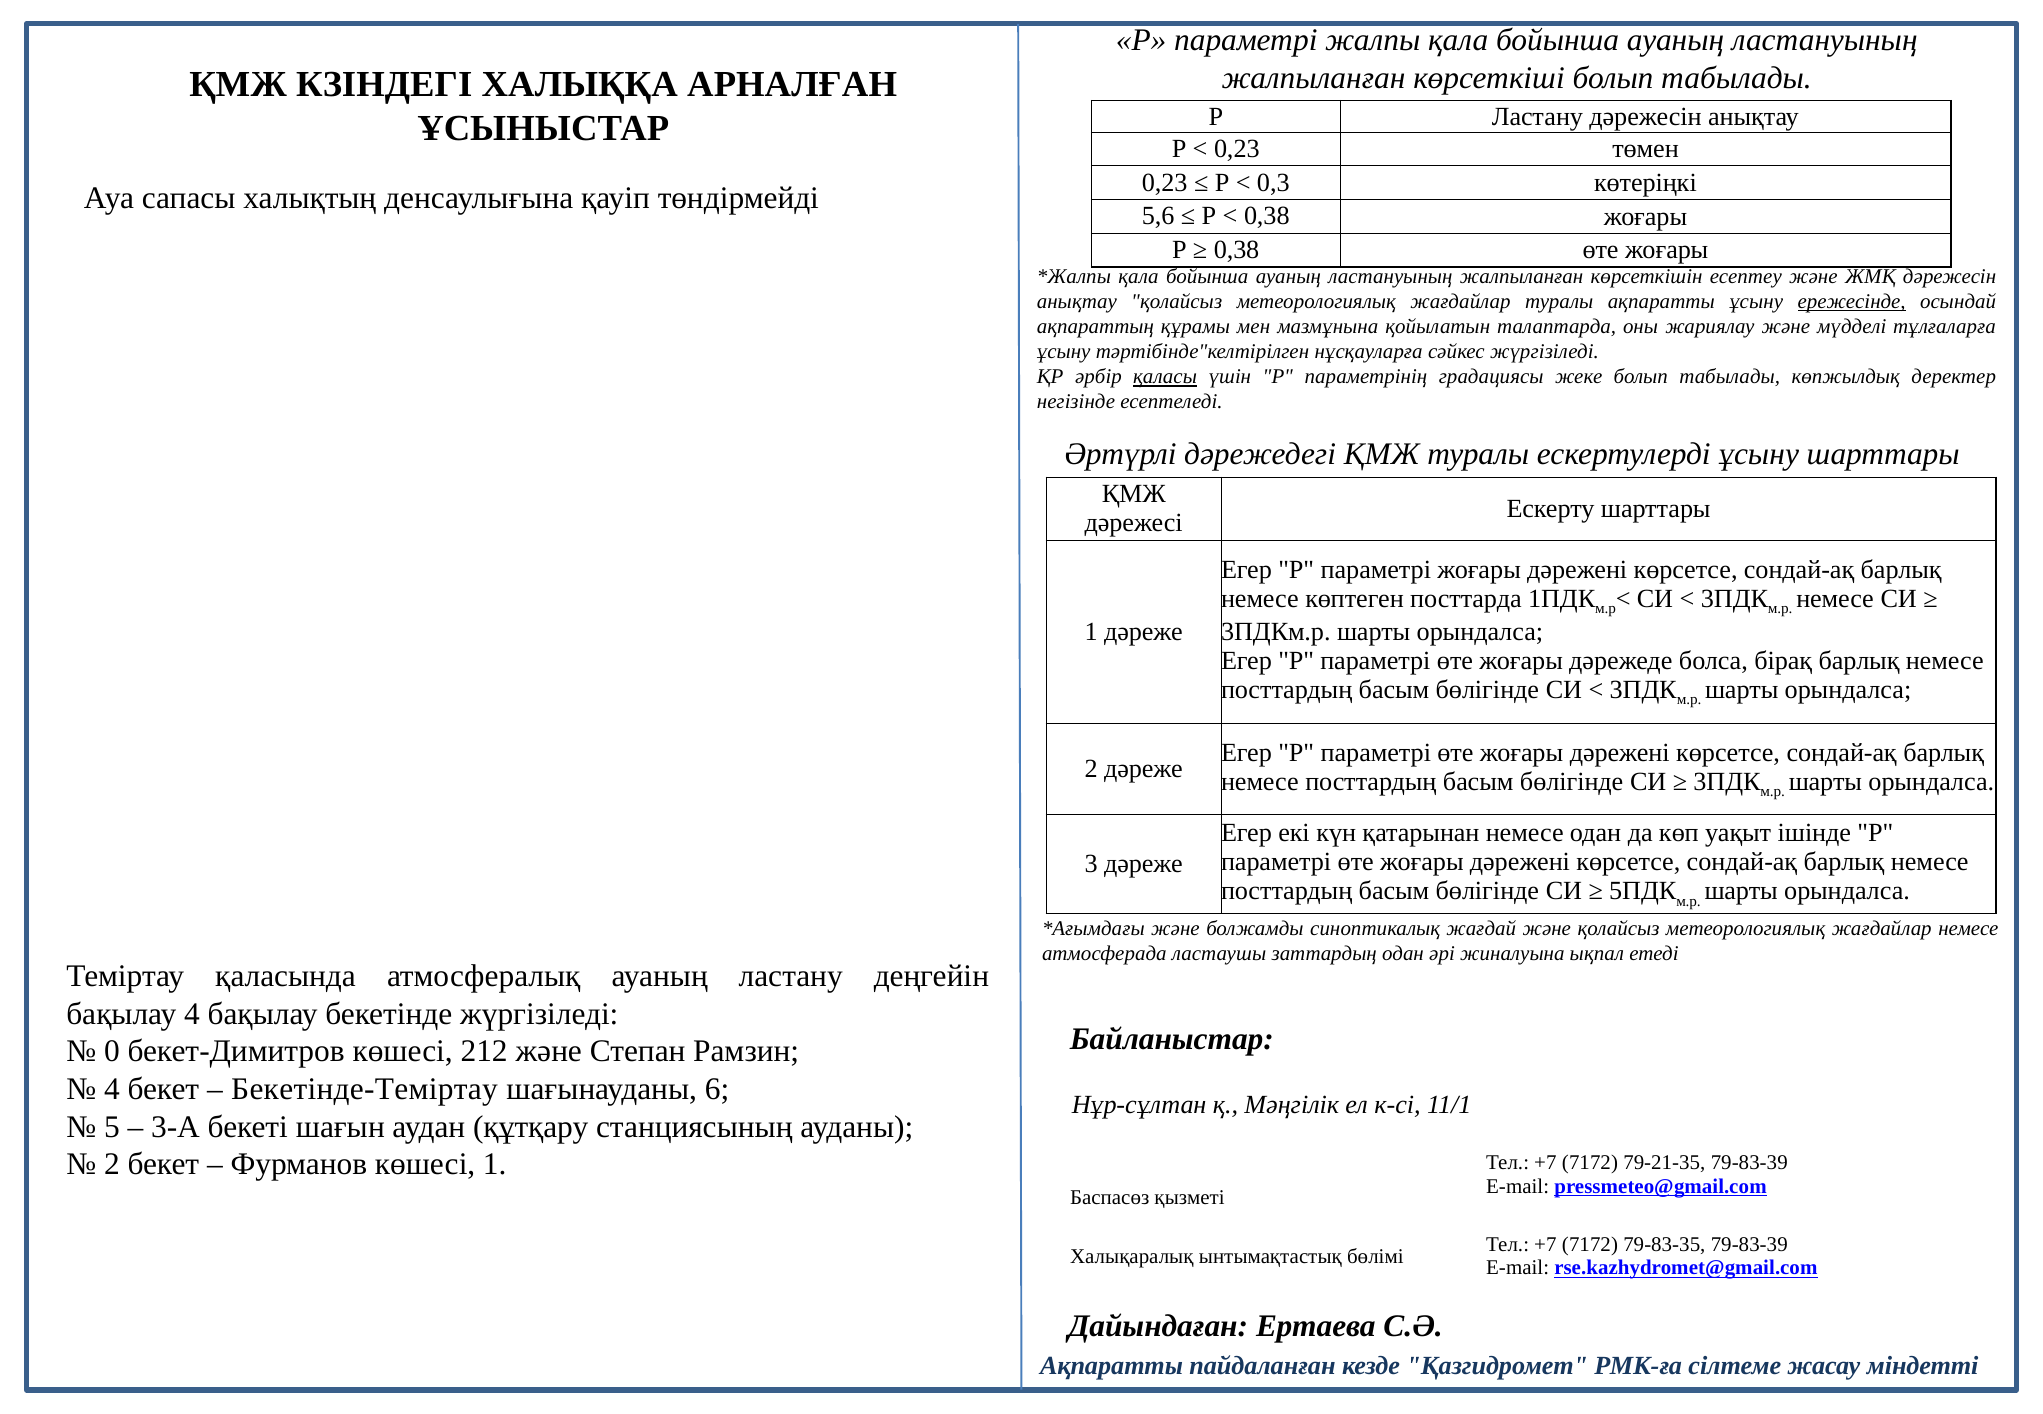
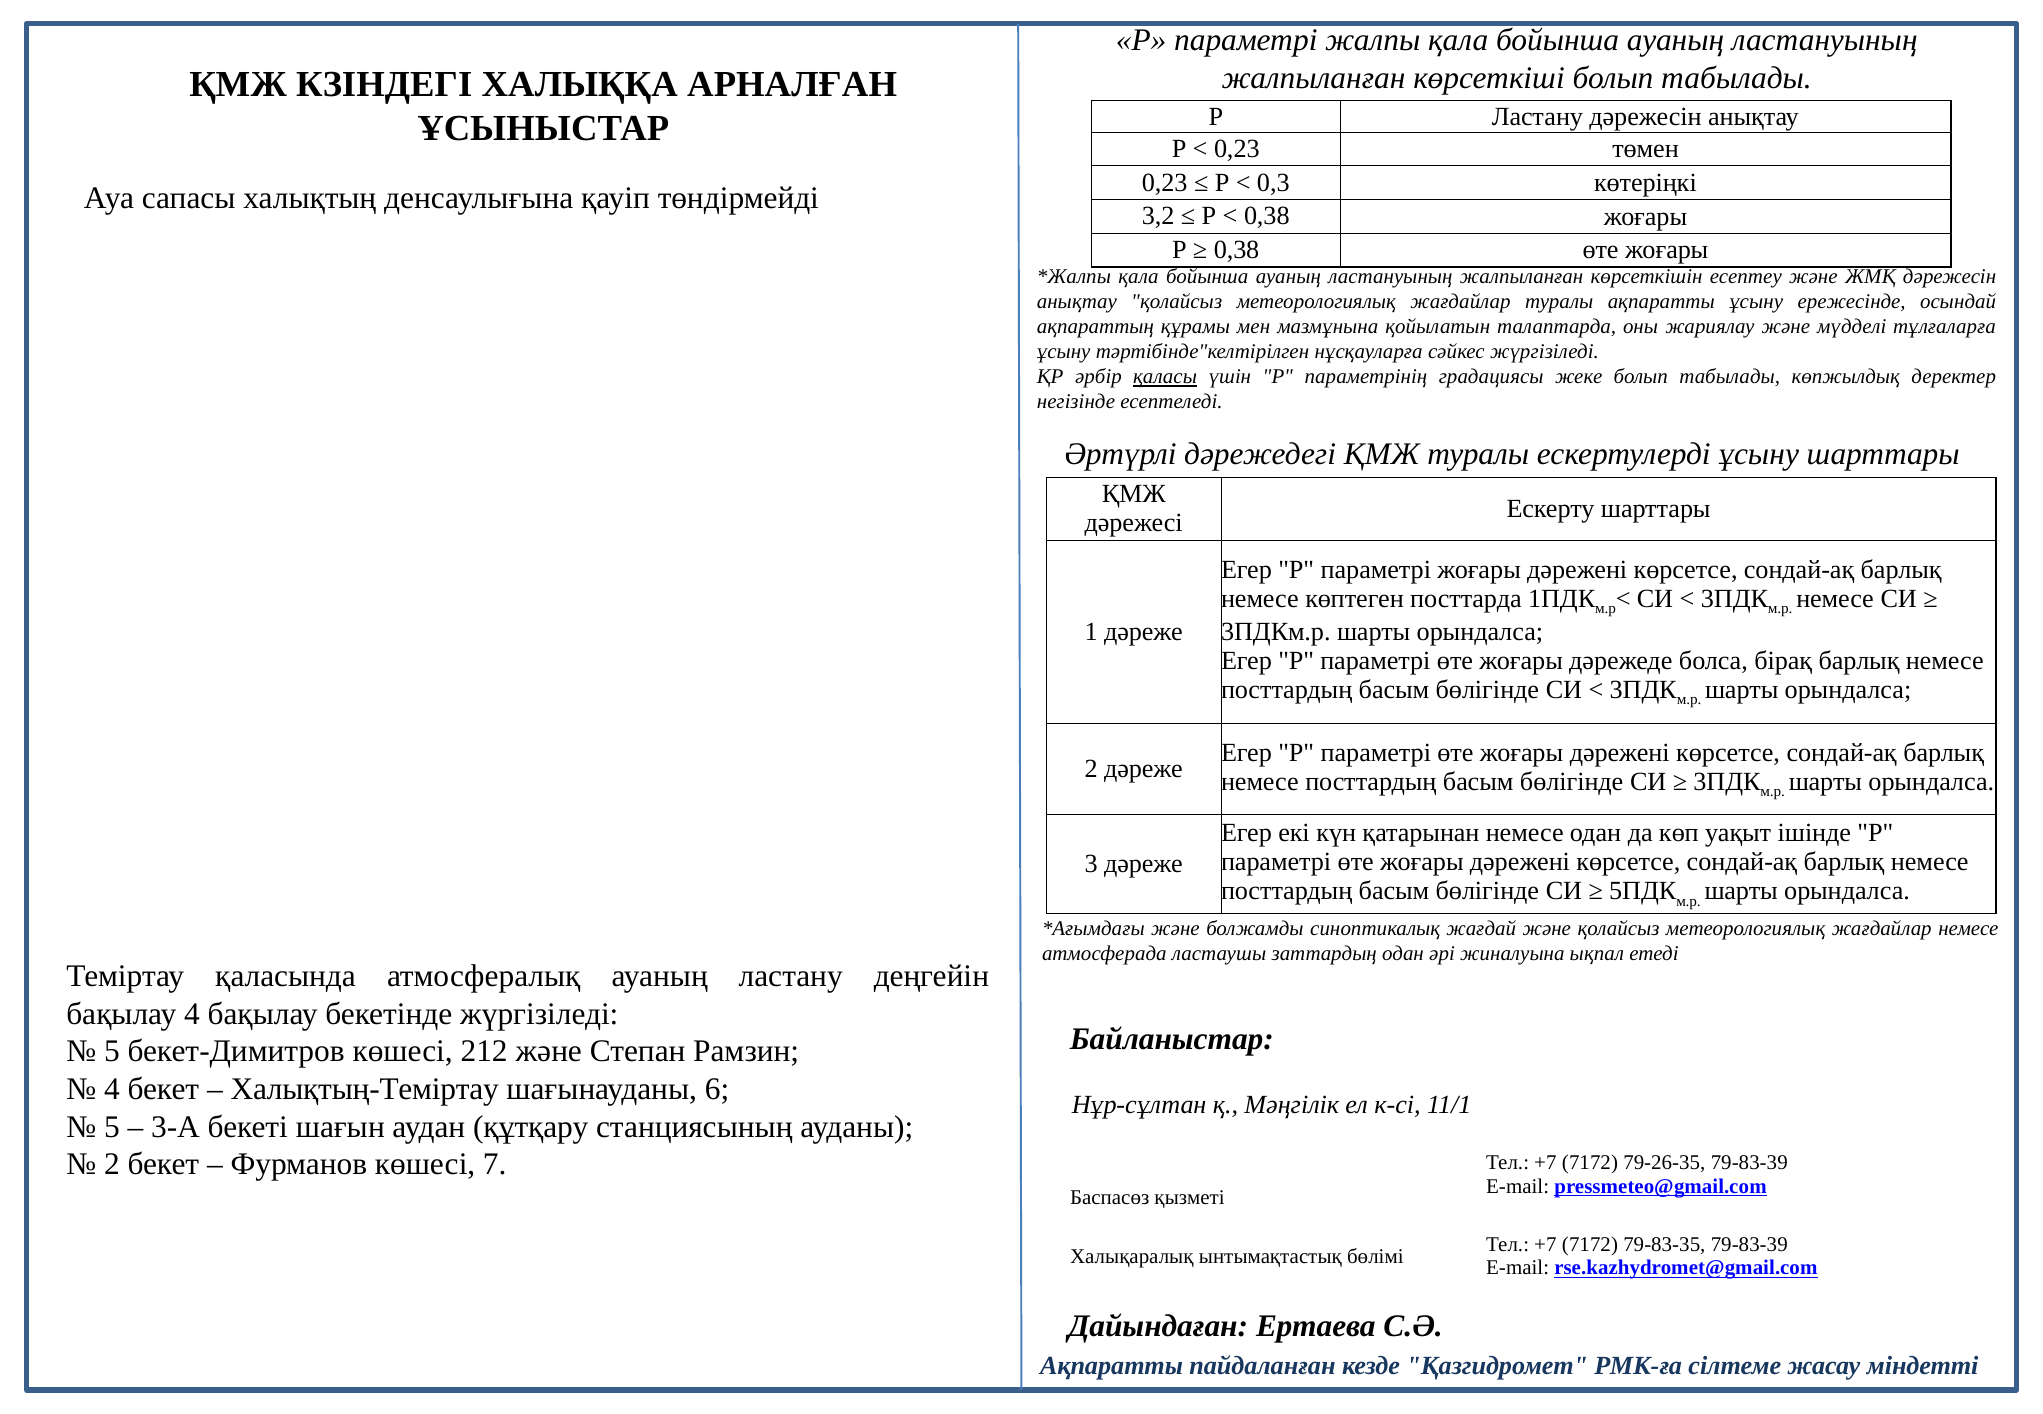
5,6: 5,6 -> 3,2 (1158, 216)
ережесінде underline: present -> none (1852, 302)
0: 0 -> 5 (112, 1052)
Бекетінде-Теміртау: Бекетінде-Теміртау -> Халықтың-Теміртау (365, 1090)
көшесі 1: 1 -> 7 (495, 1165)
79-21-35: 79-21-35 -> 79-26-35 (1664, 1163)
